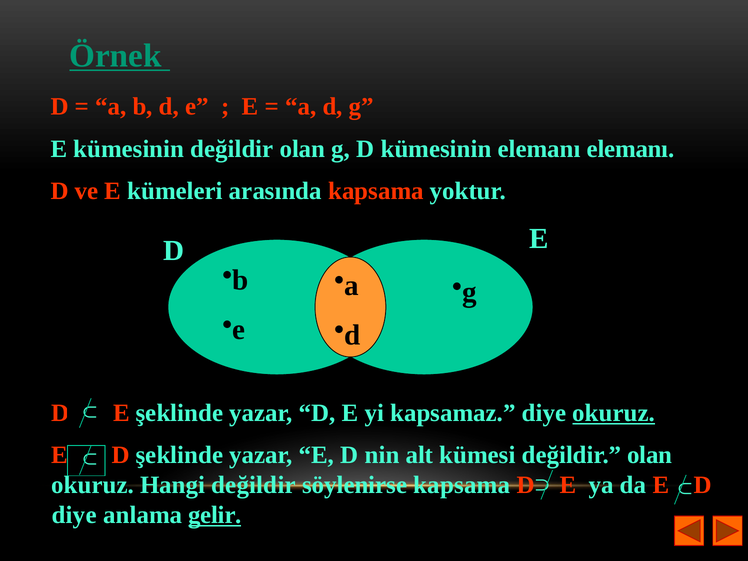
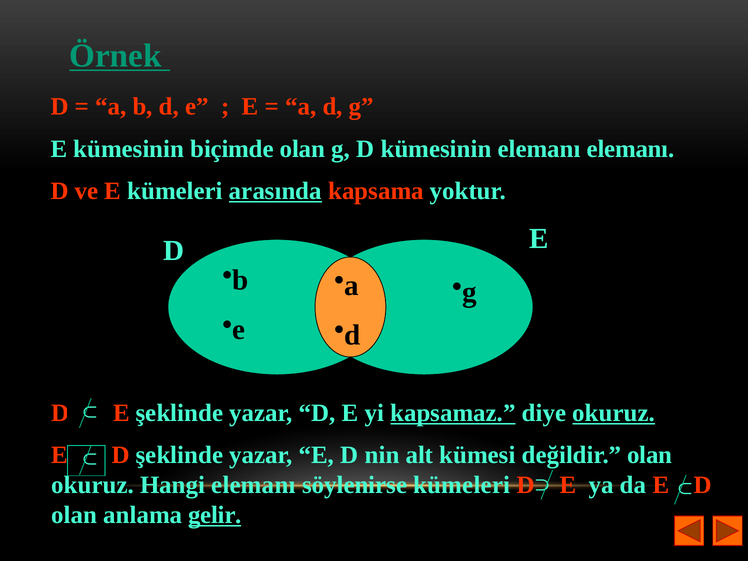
kümesinin değildir: değildir -> biçimde (232, 149)
arasında underline: none -> present (275, 191)
kapsamaz underline: none -> present (453, 413)
Hangi değildir: değildir -> elemanı (254, 485)
söylenirse kapsama: kapsama -> kümeleri (462, 485)
diye: diye -> olan (74, 515)
